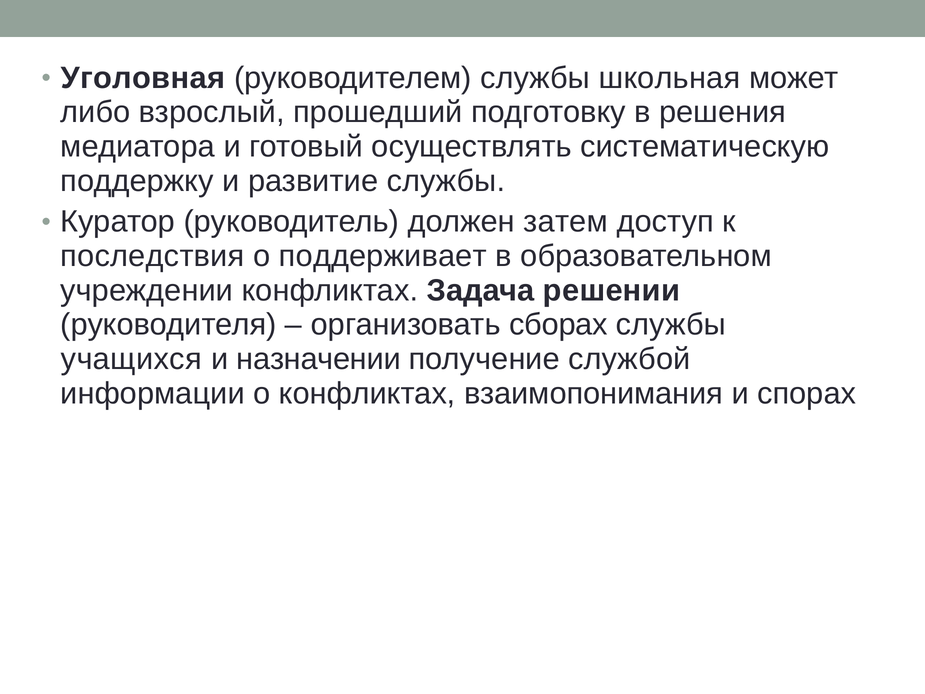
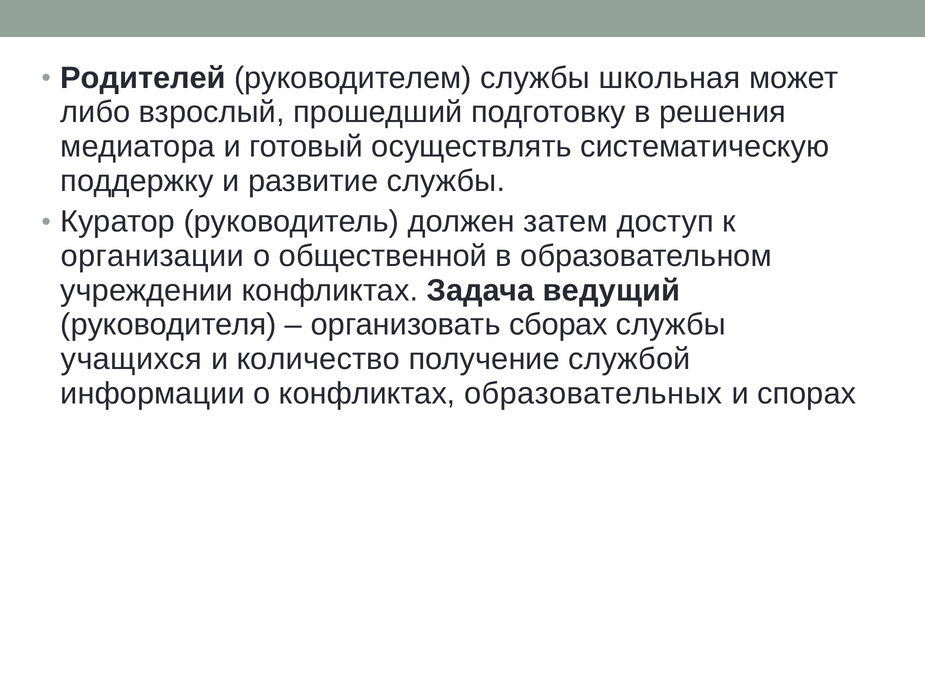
Уголовная: Уголовная -> Родителей (143, 78)
последствия: последствия -> организации (152, 256)
поддерживает: поддерживает -> общественной (383, 256)
решении: решении -> ведущий (612, 290)
назначении: назначении -> количество (318, 359)
взаимопонимания: взаимопонимания -> образовательных (593, 393)
